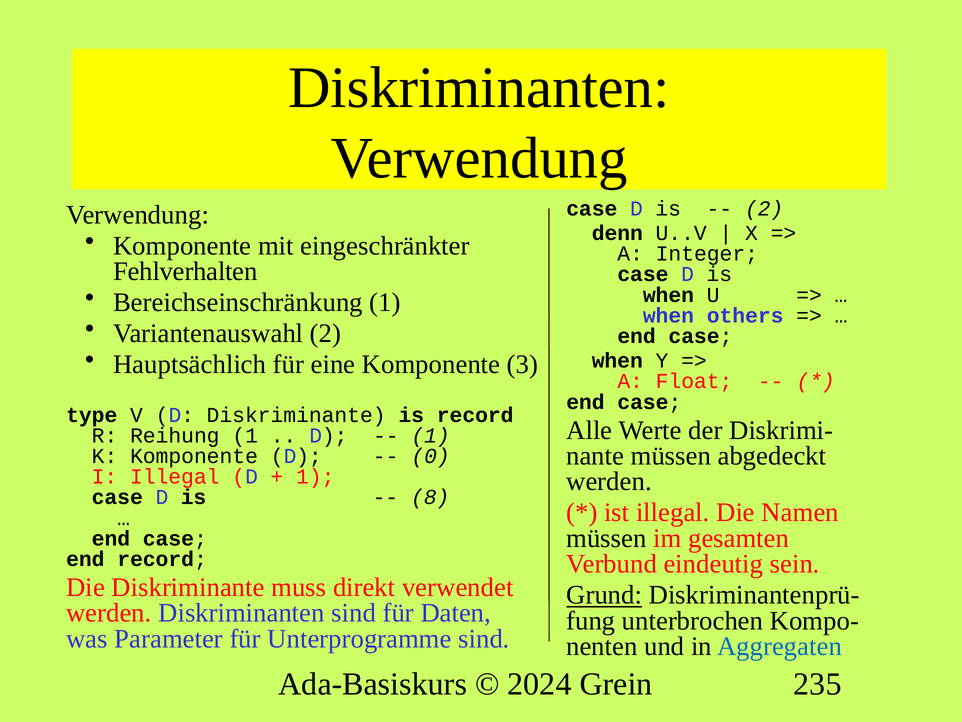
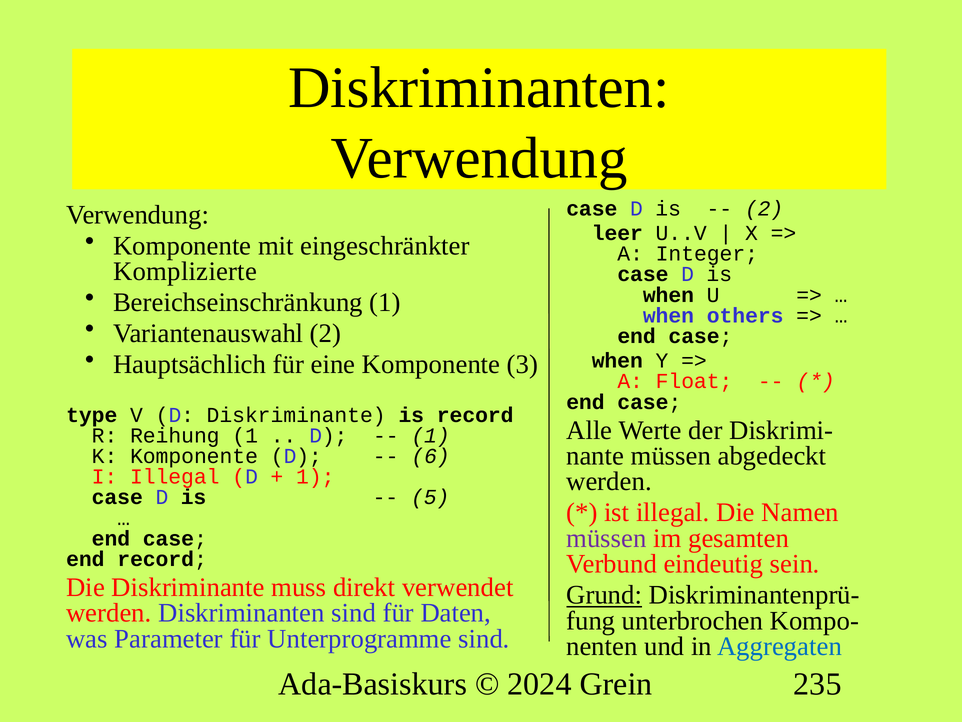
denn: denn -> leer (617, 233)
Fehlverhalten: Fehlverhalten -> Komplizierte (185, 271)
0: 0 -> 6 (431, 456)
8: 8 -> 5 (430, 497)
müssen colour: black -> purple (606, 538)
